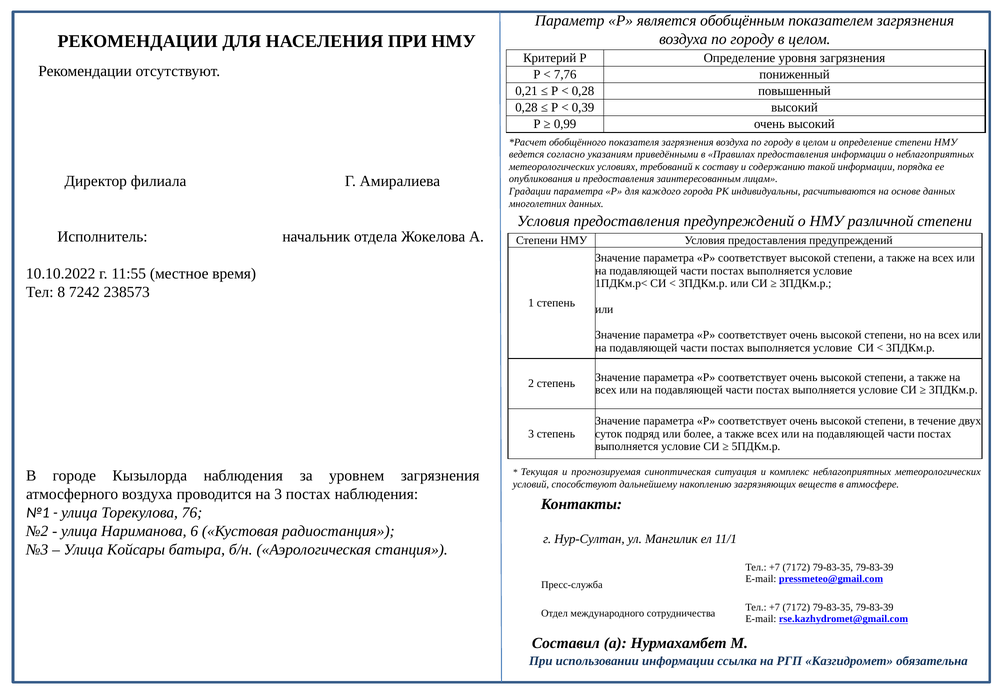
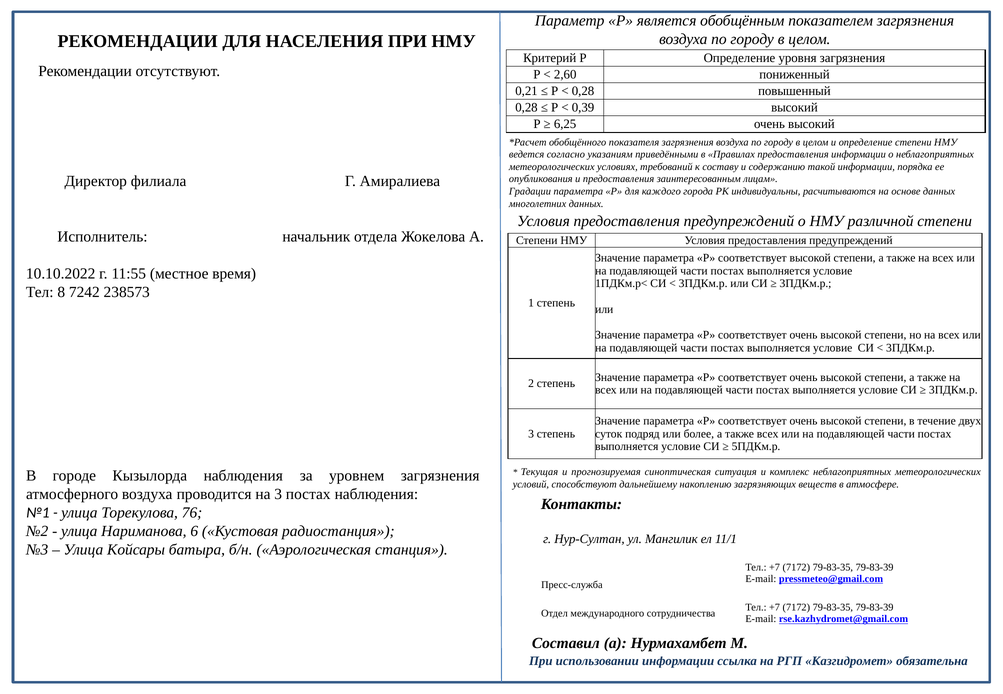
7,76: 7,76 -> 2,60 (565, 74)
0,99: 0,99 -> 6,25 (565, 124)
